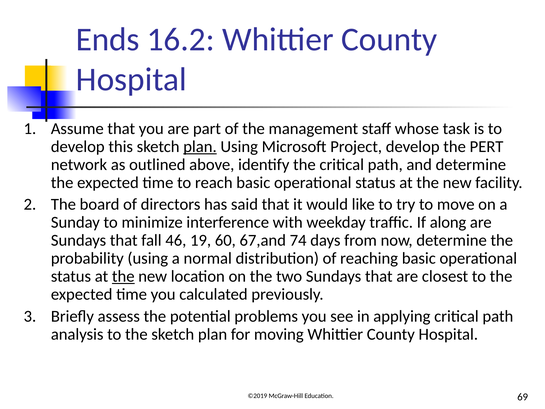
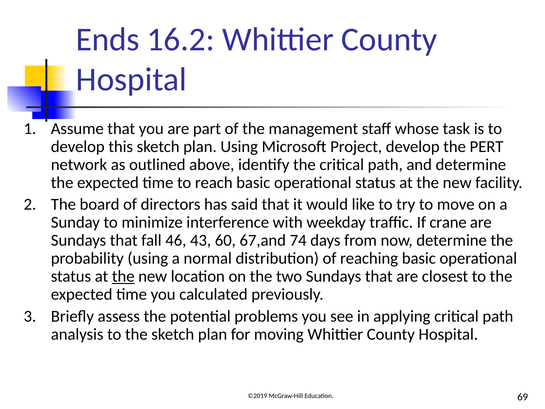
plan underline: present -> none (200, 147)
along: along -> crane (448, 222)
19: 19 -> 43 (201, 240)
